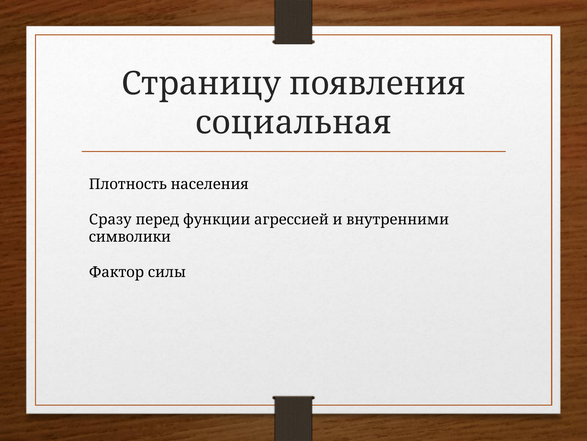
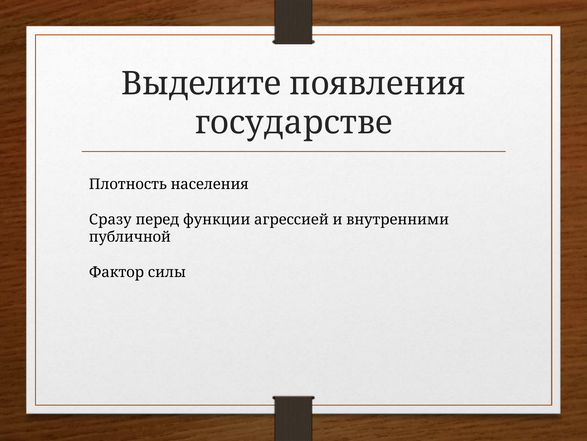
Страницу: Страницу -> Выделите (201, 84)
социальная: социальная -> государстве (294, 123)
символики: символики -> публичной (130, 237)
